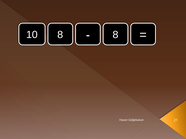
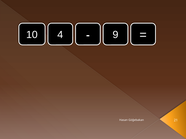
10 8: 8 -> 4 (60, 35)
8: 8 -> 9 (116, 35)
